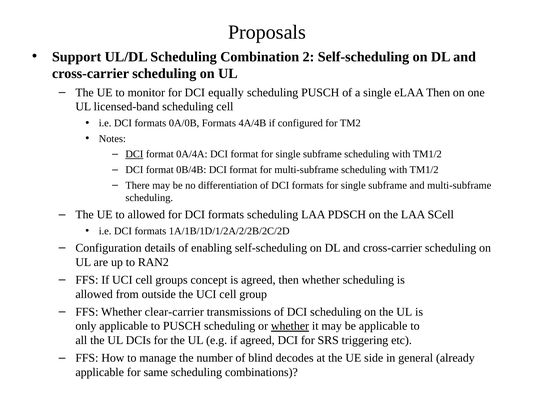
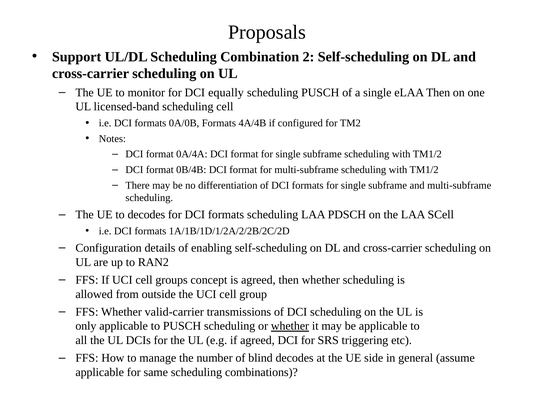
DCI underline: present -> none (134, 154)
to allowed: allowed -> decodes (146, 215)
clear-carrier: clear-carrier -> valid-carrier (174, 312)
already: already -> assume (455, 359)
